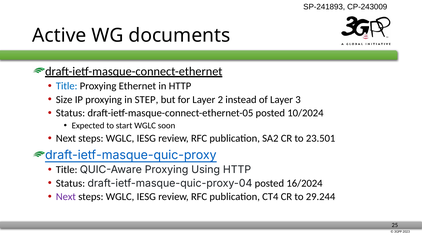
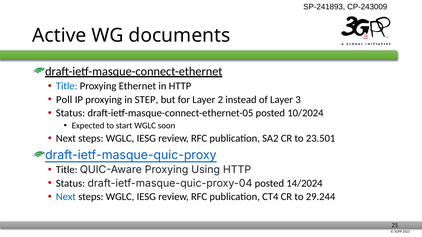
Size: Size -> Poll (64, 100)
16/2024: 16/2024 -> 14/2024 (305, 184)
Next colour: purple -> blue (66, 197)
